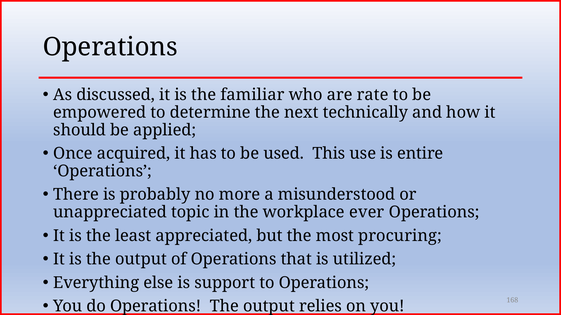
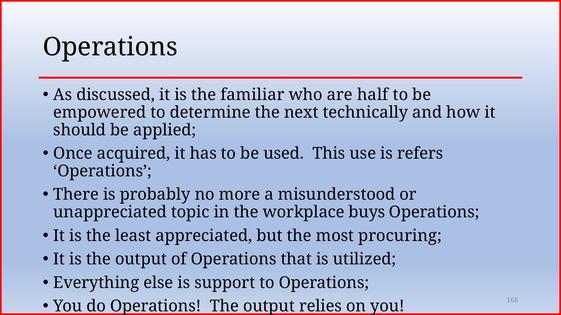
rate: rate -> half (373, 95)
entire: entire -> refers (420, 154)
ever: ever -> buys (367, 213)
